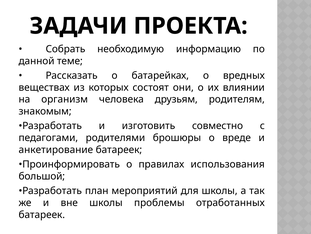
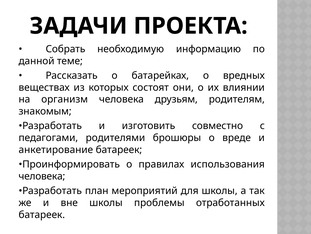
большой: большой -> человека (42, 176)
